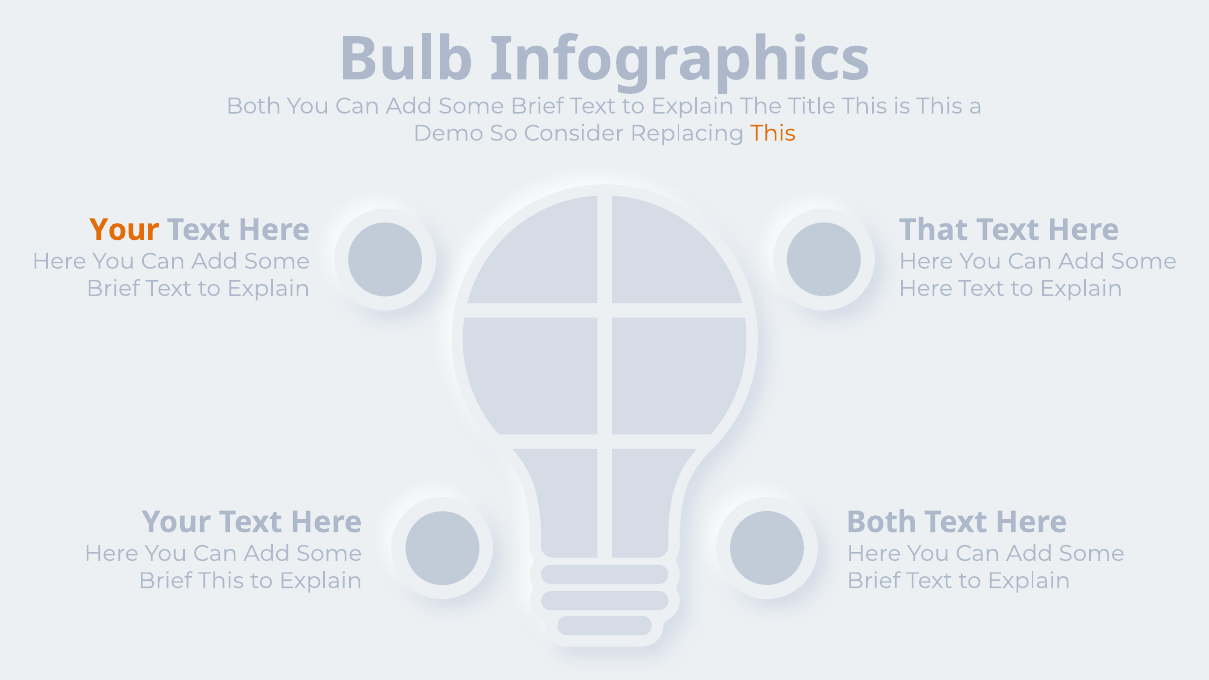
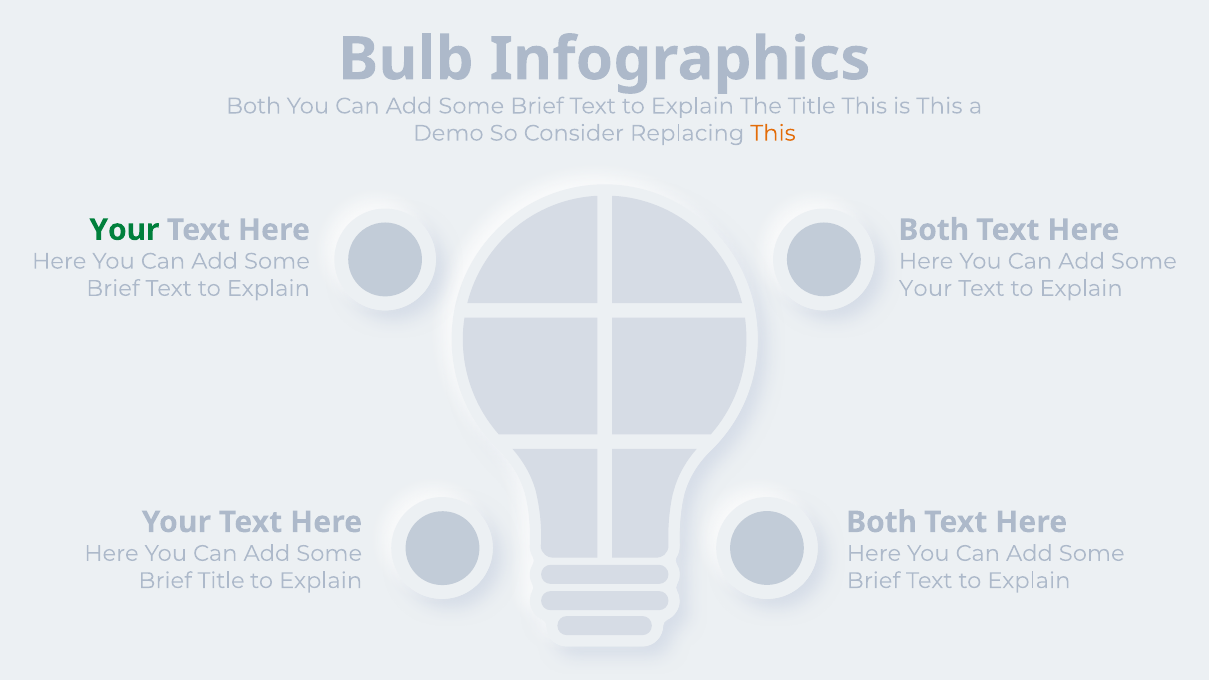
Your colour: orange -> green (124, 230)
That: That -> Both (934, 230)
Here: Here -> Your (926, 288)
Brief This: This -> Title (221, 581)
